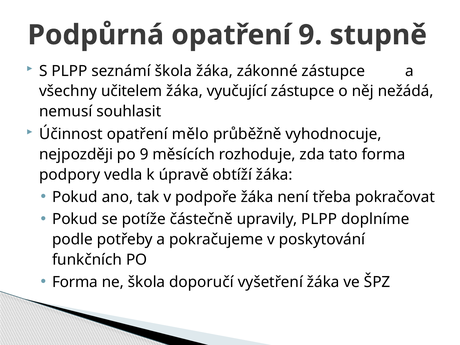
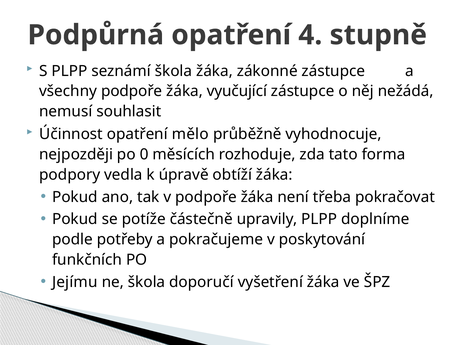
opatření 9: 9 -> 4 (310, 35)
všechny učitelem: učitelem -> podpoře (132, 91)
po 9: 9 -> 0 (144, 154)
Forma: Forma -> Jejímu (75, 282)
